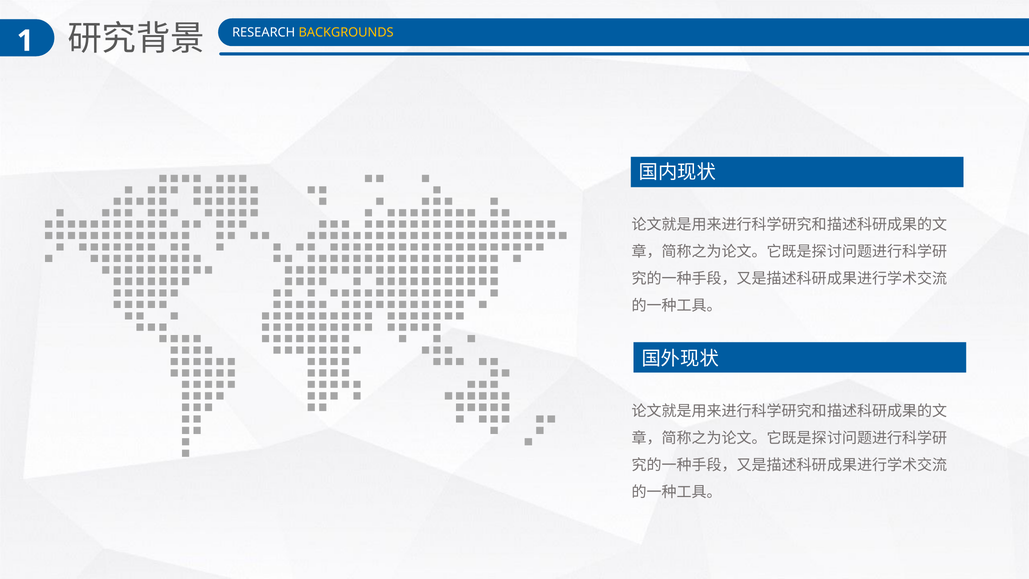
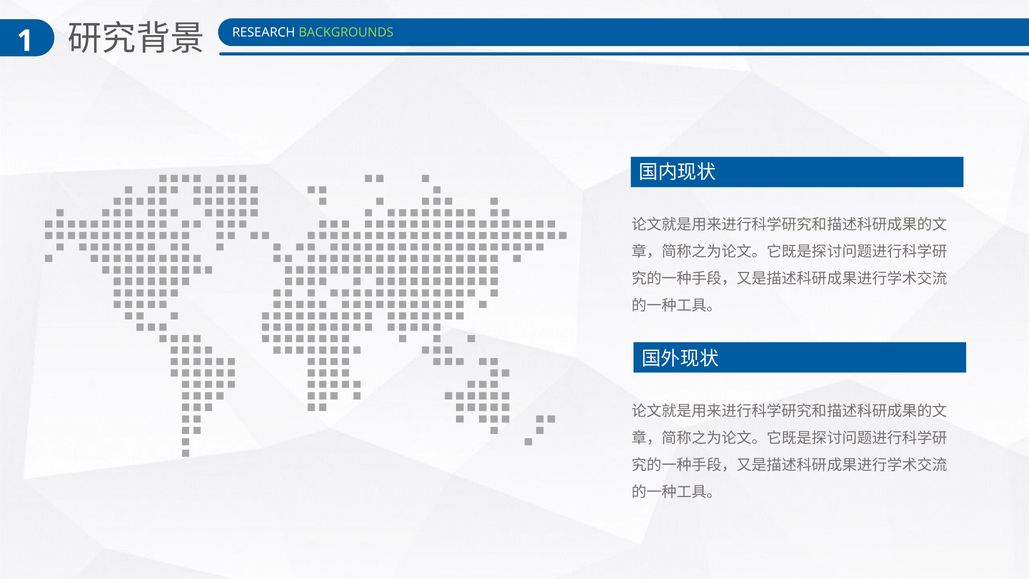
BACKGROUNDS colour: yellow -> light green (346, 33)
